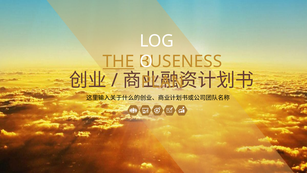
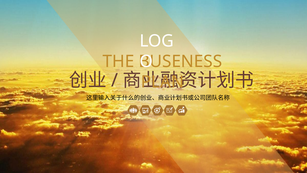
THE underline: present -> none (118, 61)
